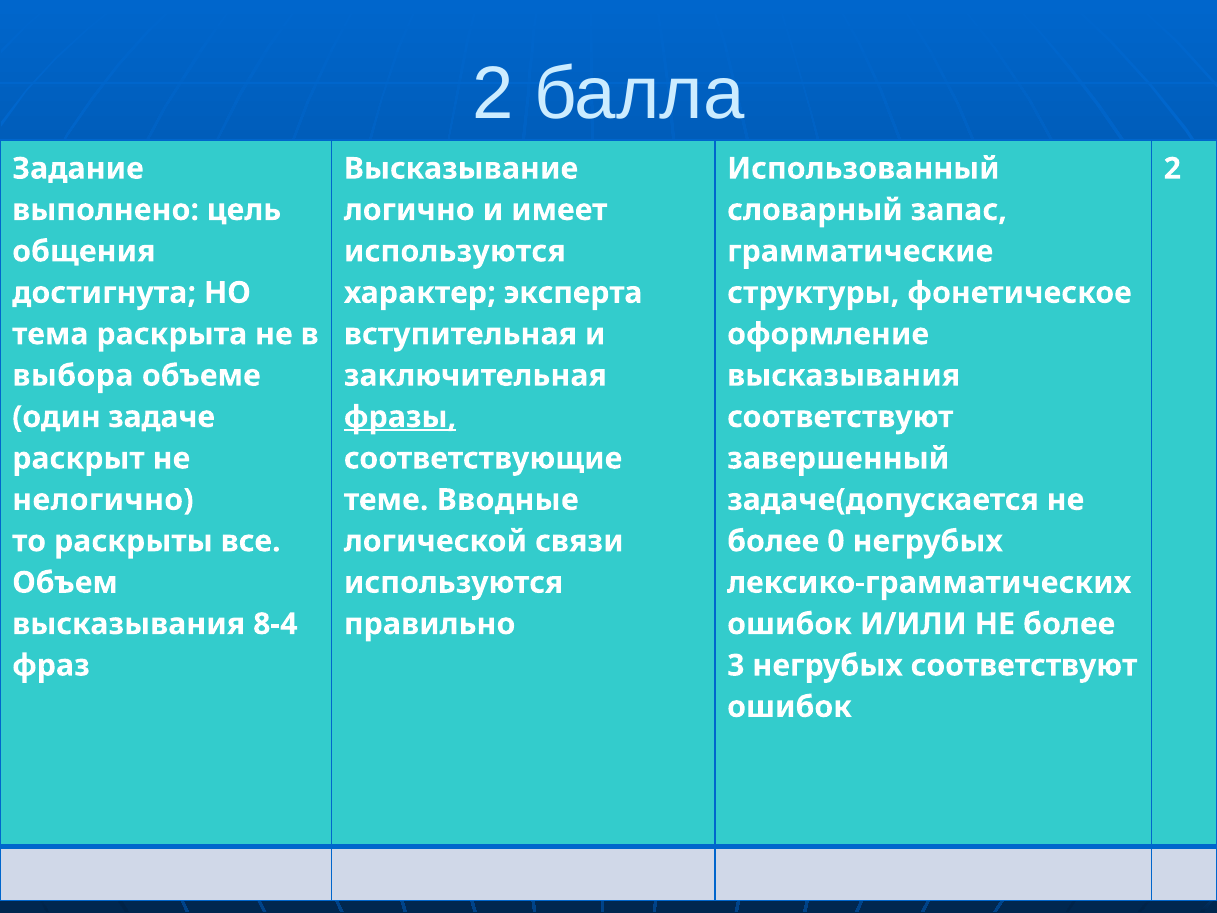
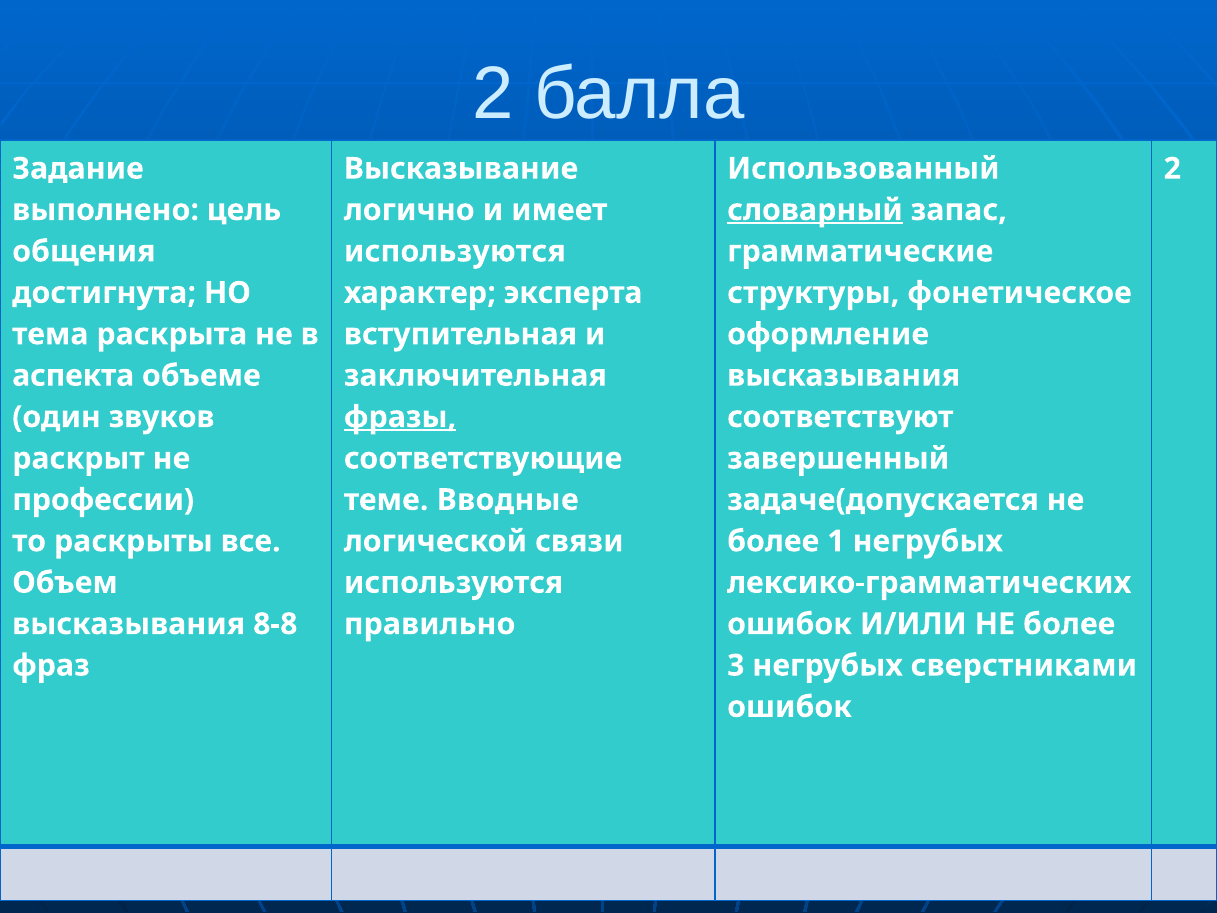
словарный underline: none -> present (815, 210)
выбора: выбора -> аспекта (73, 376)
задаче: задаче -> звуков (162, 417)
нелогично: нелогично -> профессии (103, 500)
0: 0 -> 1 (836, 541)
8-4: 8-4 -> 8-8 (275, 624)
негрубых соответствуют: соответствуют -> сверстниками (1024, 665)
